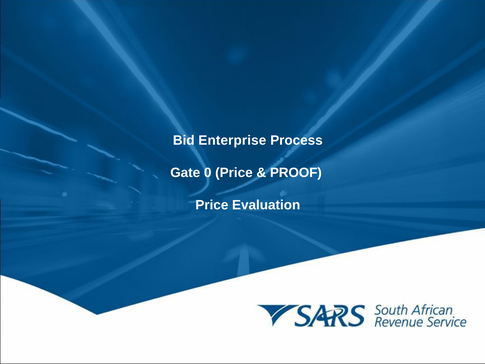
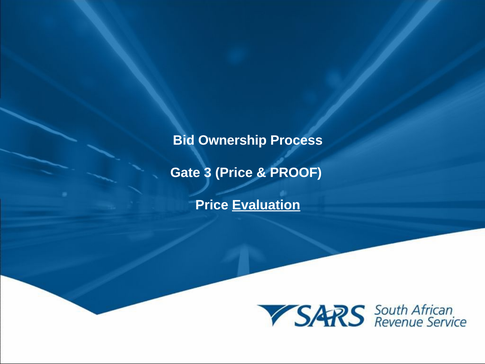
Enterprise: Enterprise -> Ownership (232, 140)
0: 0 -> 3 (208, 173)
Evaluation underline: none -> present (266, 205)
